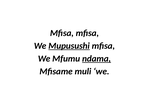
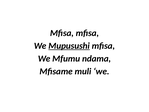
ndama underline: present -> none (97, 58)
